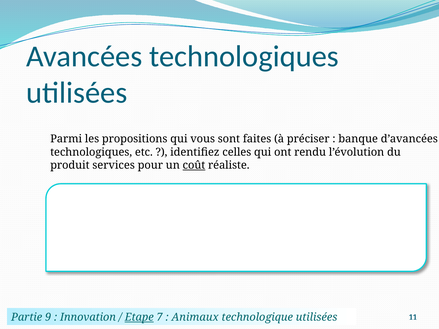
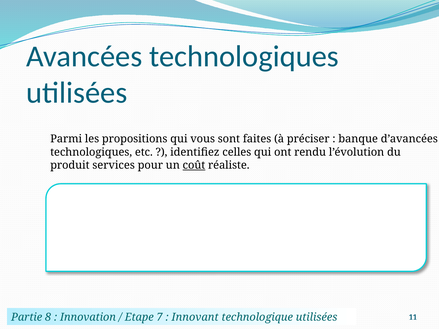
9: 9 -> 8 (48, 317)
Etape underline: present -> none (139, 317)
Animaux: Animaux -> Innovant (195, 317)
